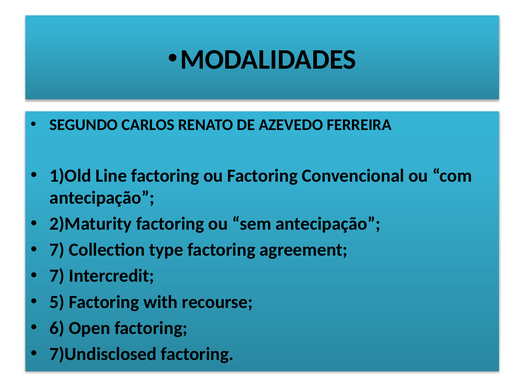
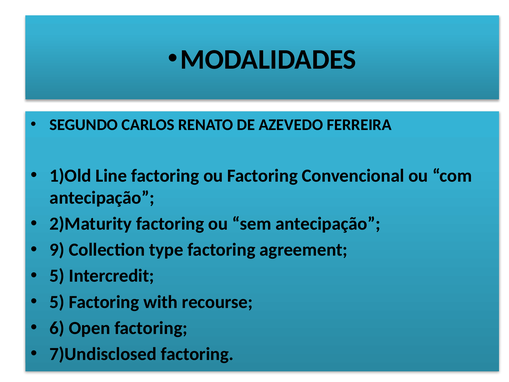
7: 7 -> 9 (57, 250)
7: 7 -> 5 (57, 276)
